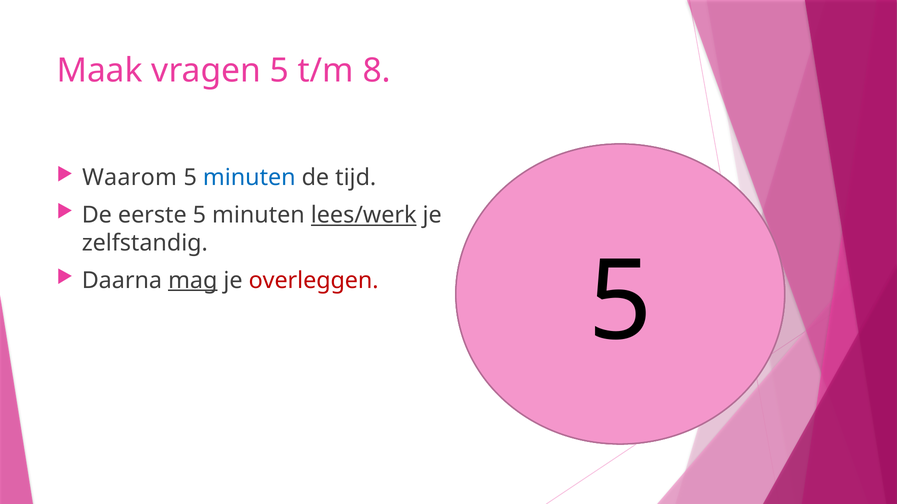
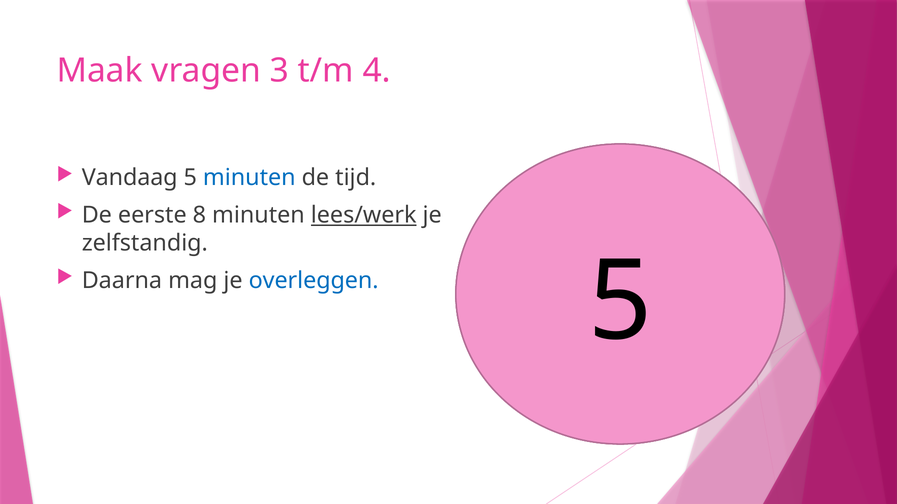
vragen 5: 5 -> 3 (279, 71)
8: 8 -> 4 (377, 71)
Waarom: Waarom -> Vandaag (130, 178)
eerste 5: 5 -> 8 (199, 215)
mag underline: present -> none (193, 281)
overleggen colour: red -> blue (314, 281)
